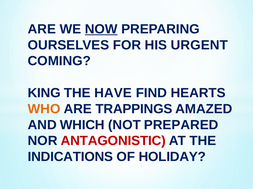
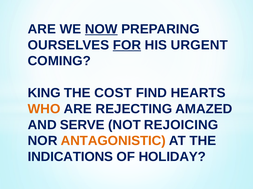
FOR underline: none -> present (127, 45)
HAVE: HAVE -> COST (113, 93)
TRAPPINGS: TRAPPINGS -> REJECTING (134, 109)
WHICH: WHICH -> SERVE (82, 125)
PREPARED: PREPARED -> REJOICING (181, 125)
ANTAGONISTIC colour: red -> orange (113, 141)
